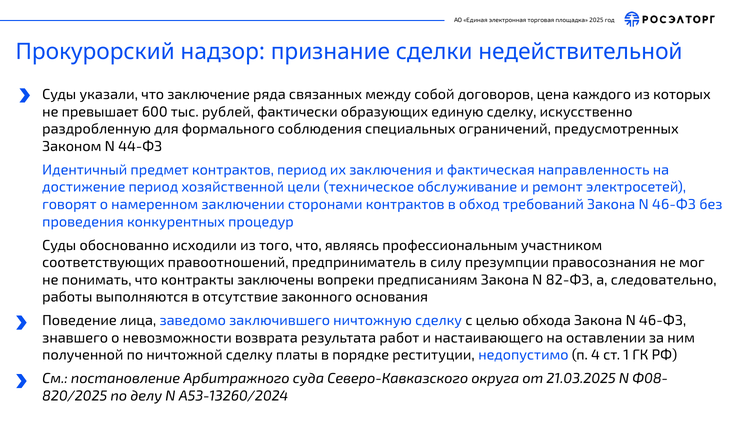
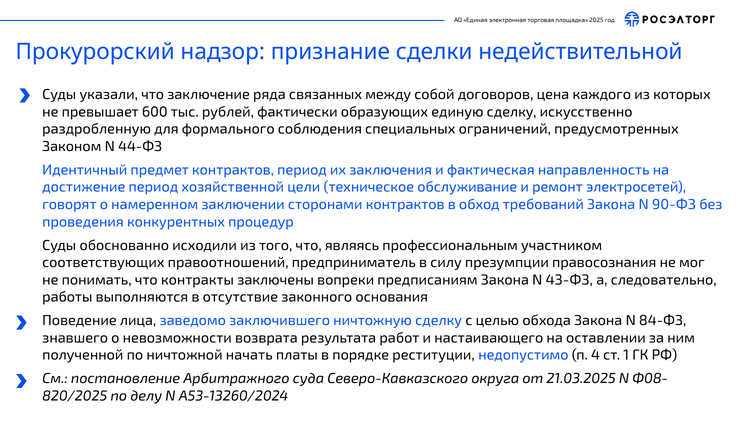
требований Закона N 46-ФЗ: 46-ФЗ -> 90-ФЗ (674, 205)
82-ФЗ: 82-ФЗ -> 43-ФЗ (569, 280)
обхода Закона N 46-ФЗ: 46-ФЗ -> 84-ФЗ (663, 321)
ничтожной сделку: сделку -> начать (249, 355)
